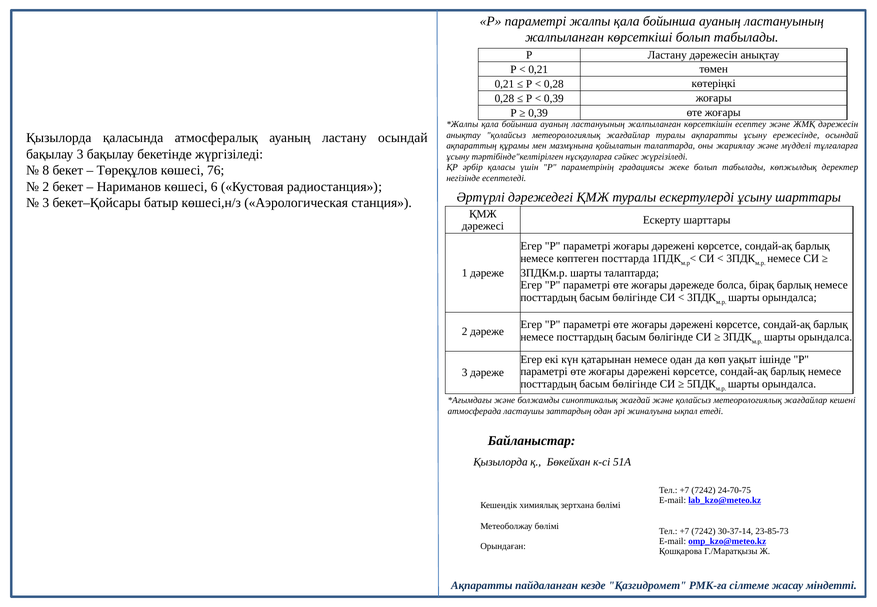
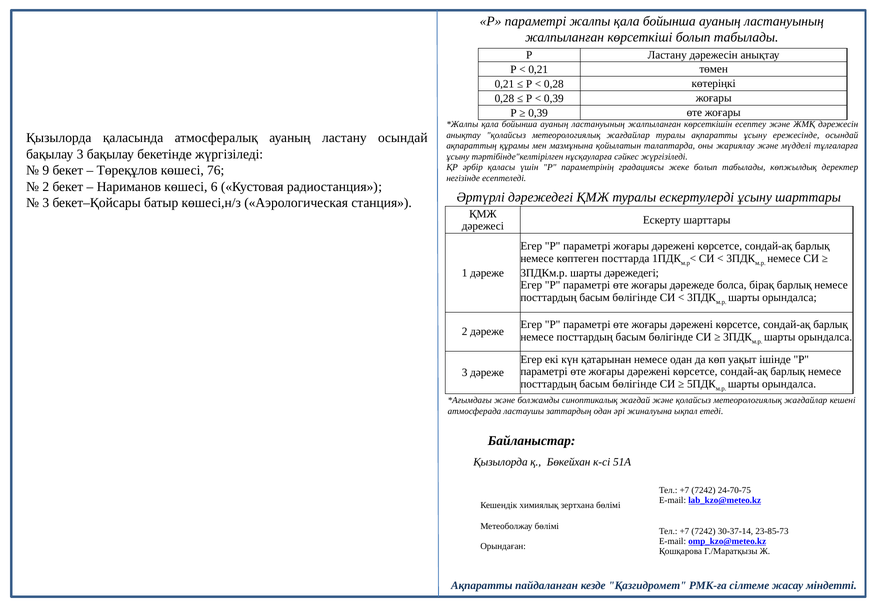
8: 8 -> 9 (46, 170)
шарты талаптарда: талаптарда -> дәрежедегі (632, 273)
